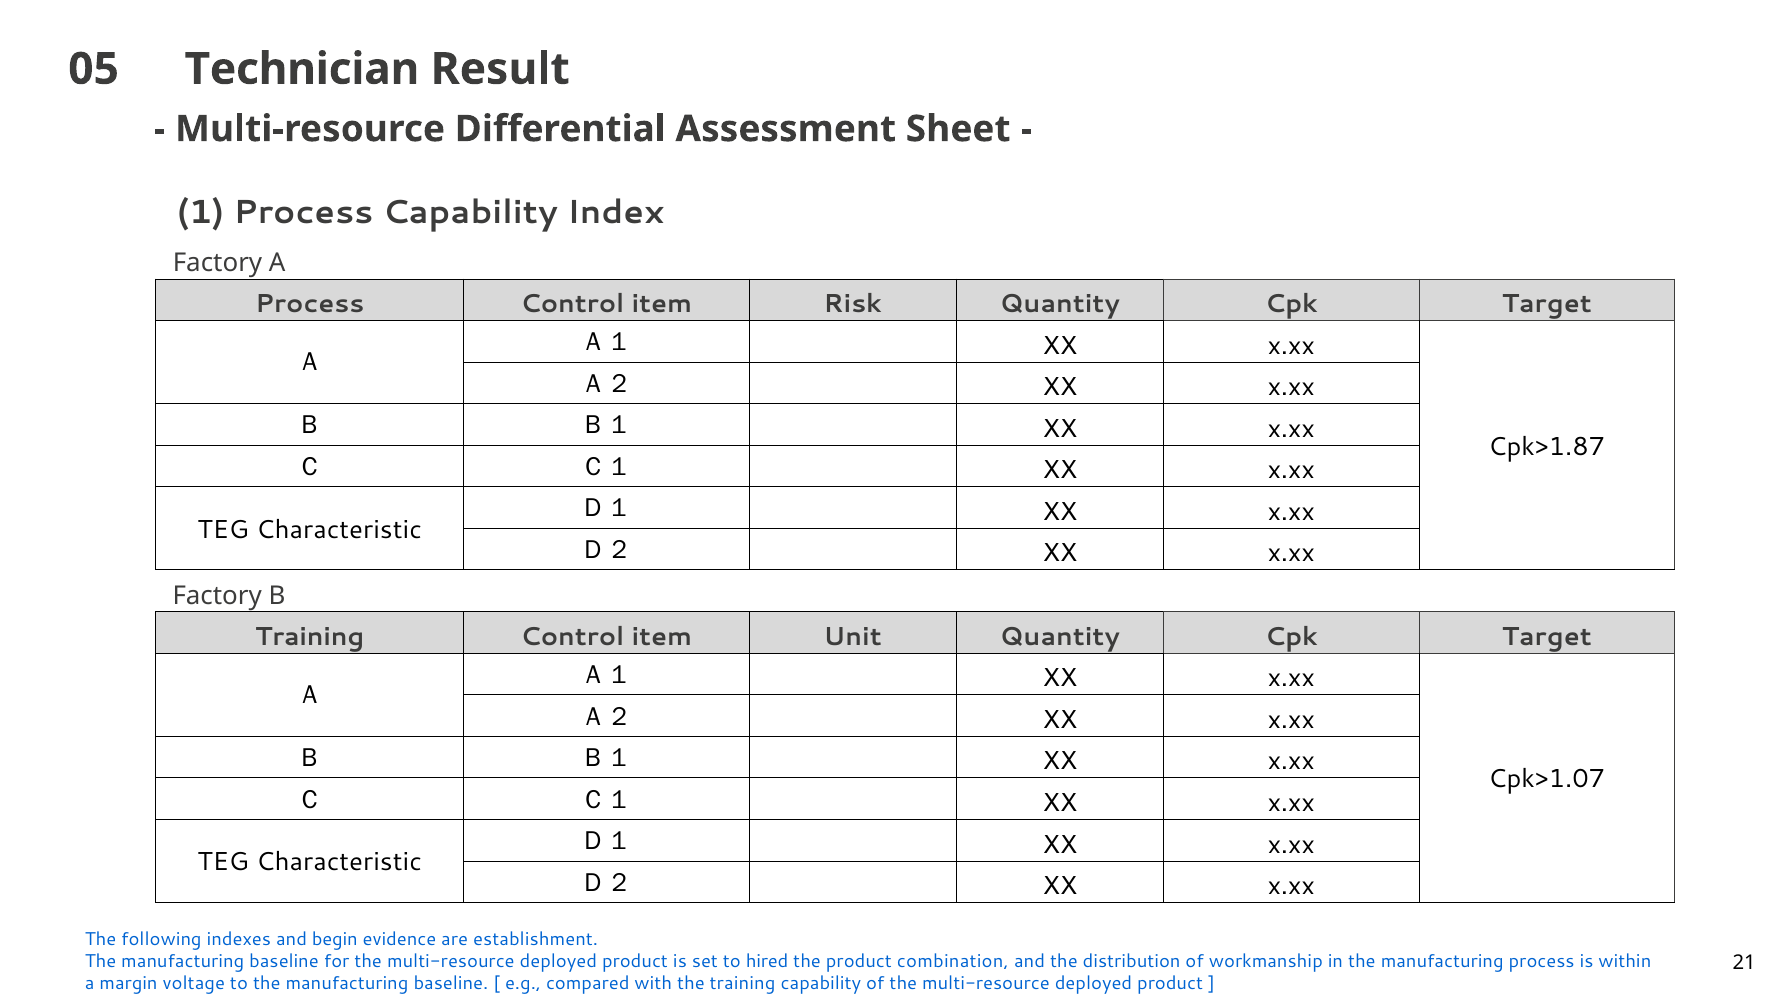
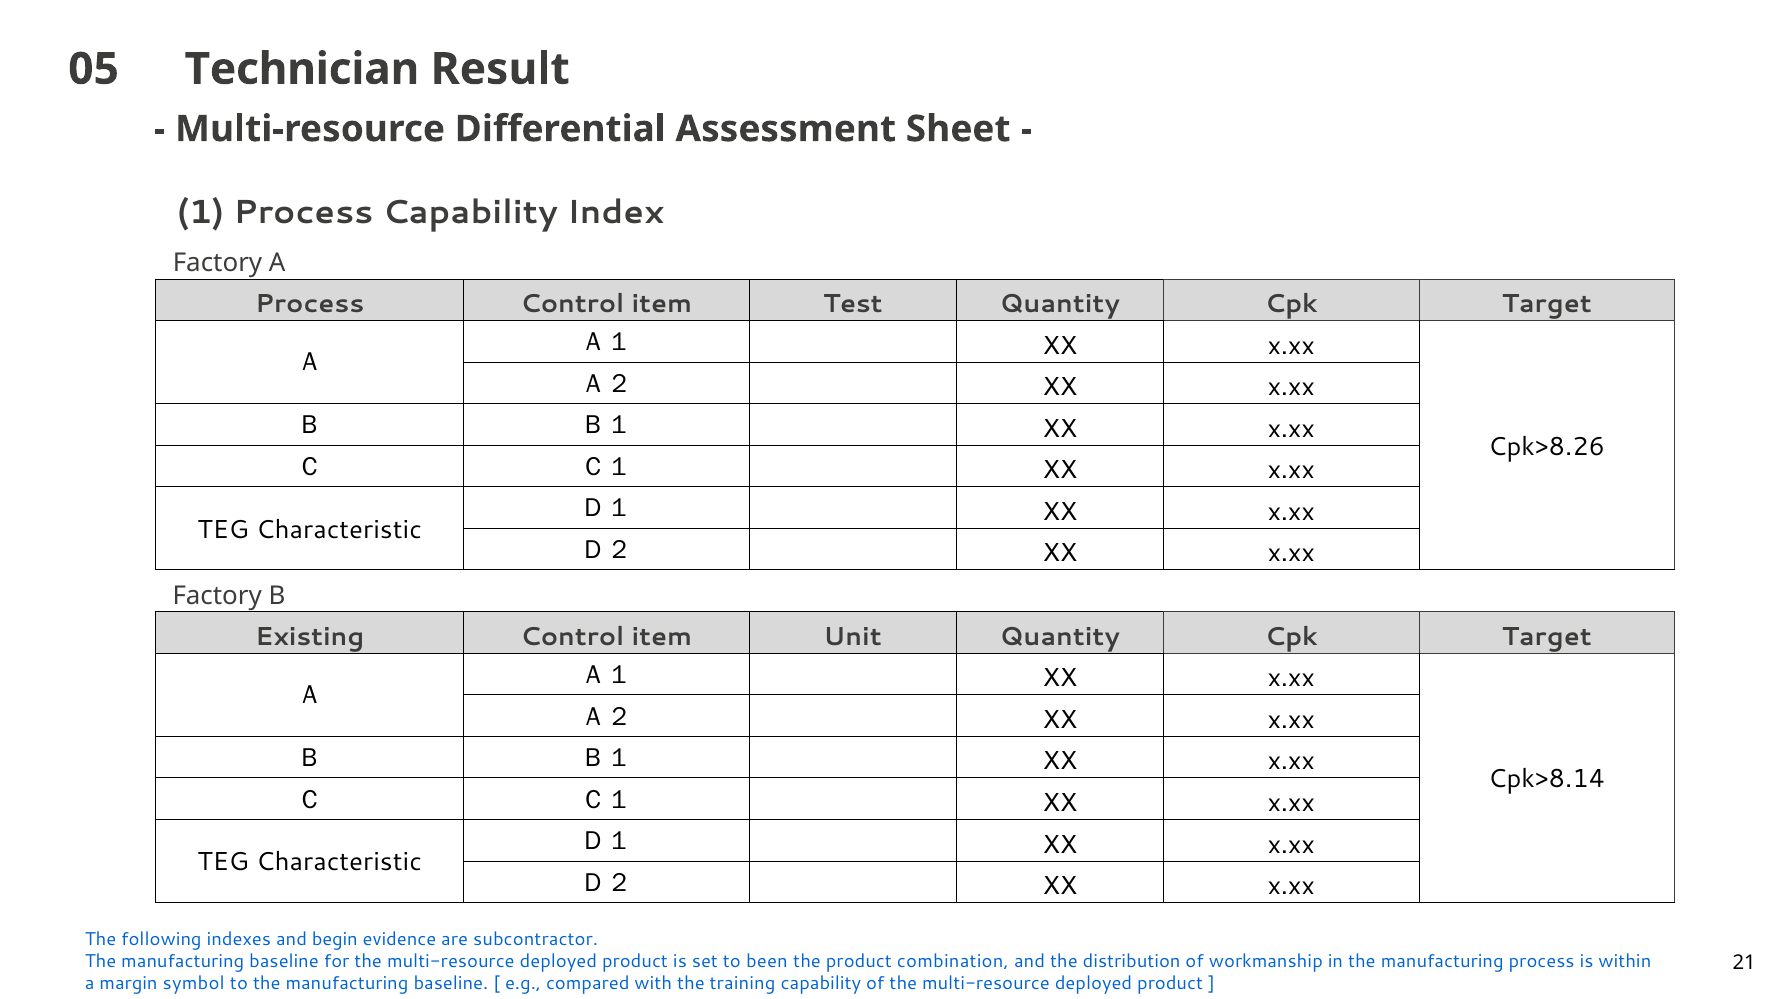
Risk: Risk -> Test (853, 304)
Cpk>1.87: Cpk>1.87 -> Cpk>8.26 (1547, 447)
Training: Training -> Existing (310, 637)
Cpk>1.07: Cpk>1.07 -> Cpk>8.14 (1547, 779)
establishment: establishment -> subcontractor (536, 939)
hired: hired -> been (767, 961)
voltage: voltage -> symbol (194, 984)
